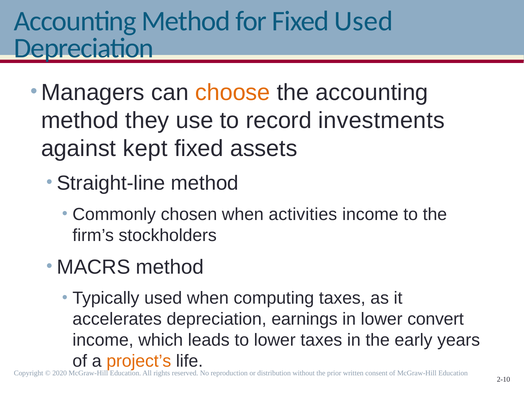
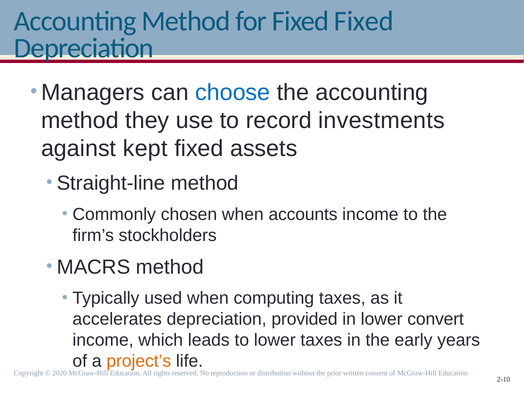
Fixed Used: Used -> Fixed (364, 21)
choose colour: orange -> blue (233, 92)
activities: activities -> accounts (303, 214)
earnings: earnings -> provided (305, 319)
